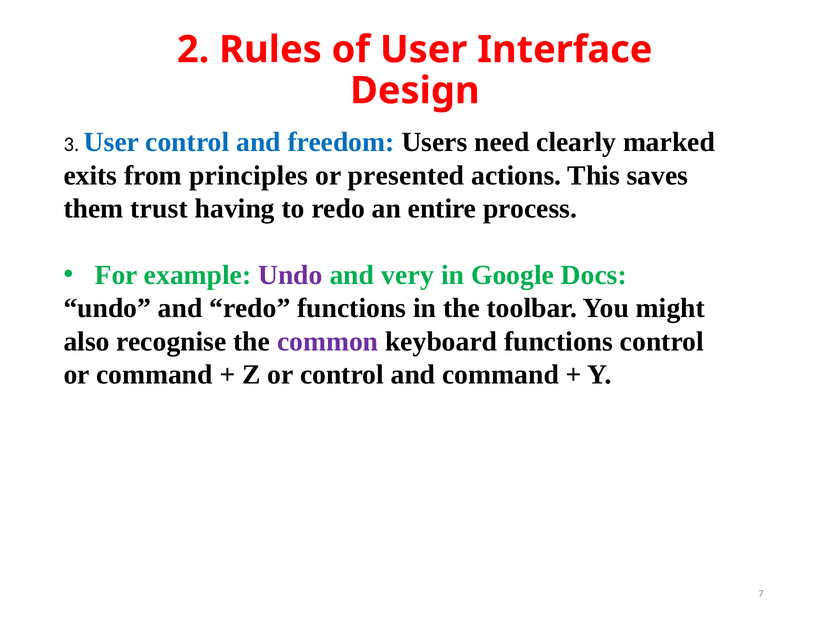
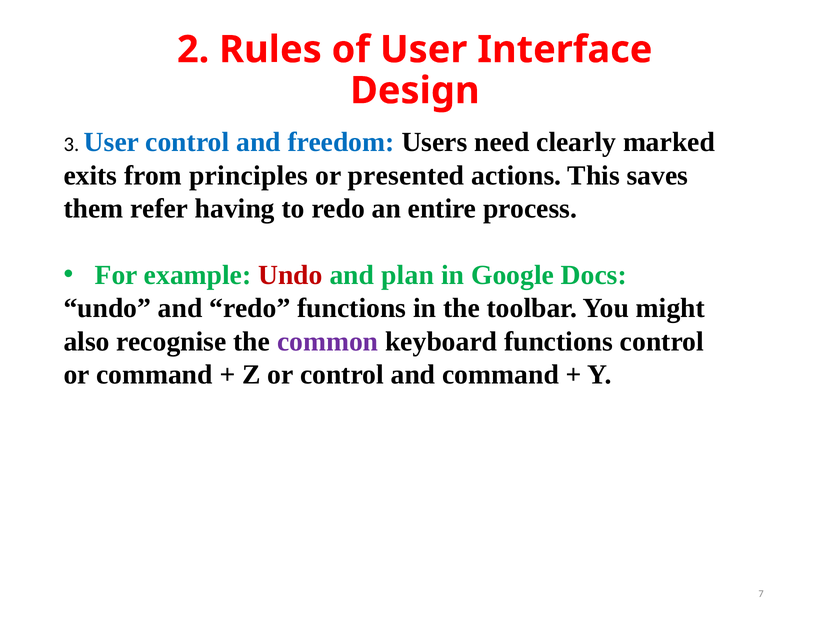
trust: trust -> refer (159, 209)
Undo colour: purple -> red (290, 275)
very: very -> plan (408, 275)
